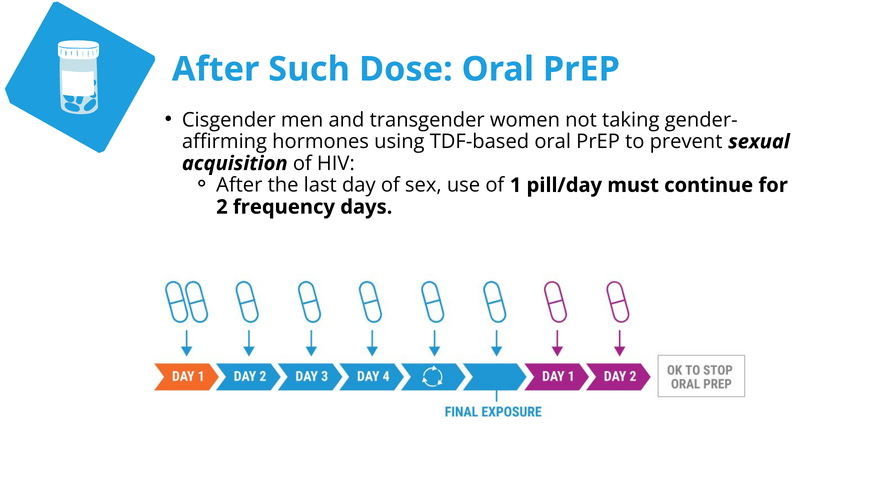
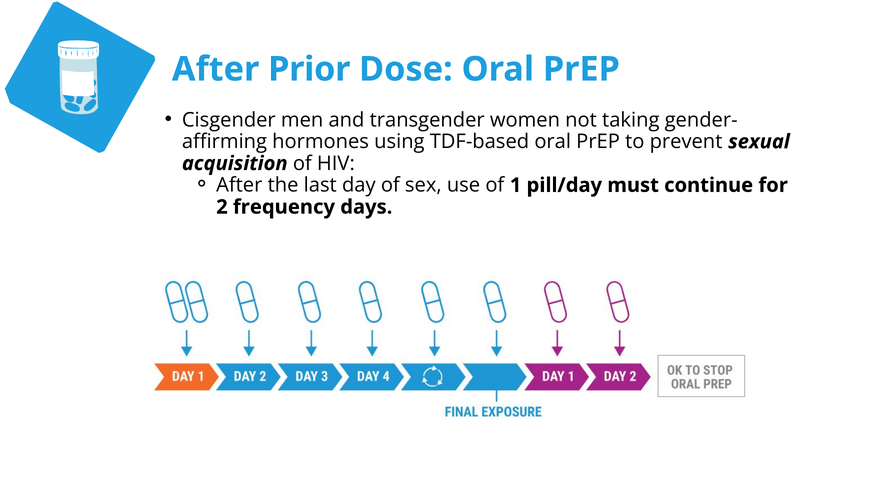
Such: Such -> Prior (309, 69)
